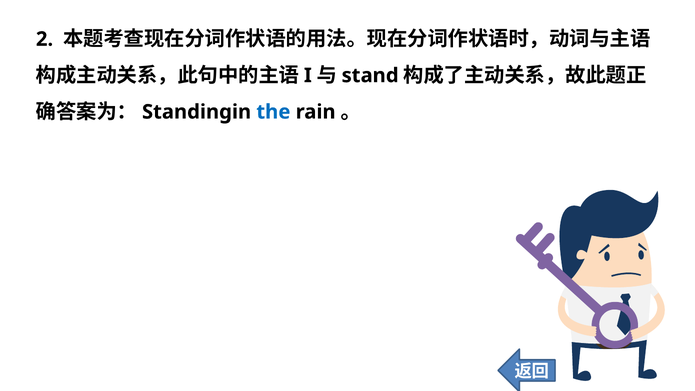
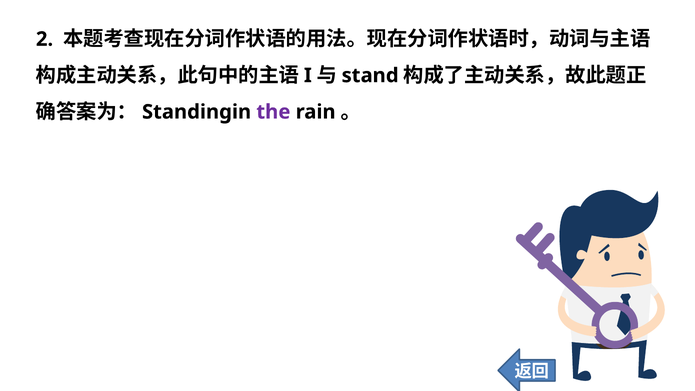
the colour: blue -> purple (273, 112)
